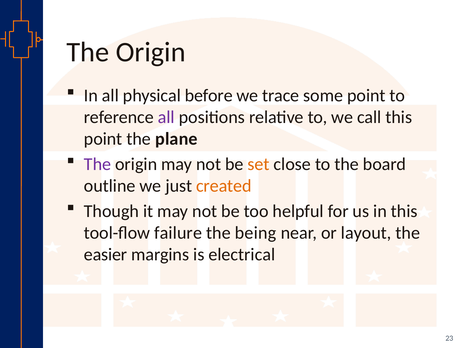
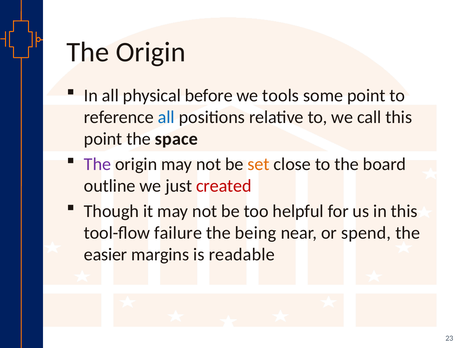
trace: trace -> tools (281, 96)
all colour: purple -> blue (166, 117)
plane: plane -> space (176, 139)
created colour: orange -> red (224, 186)
layout: layout -> spend (366, 233)
electrical: electrical -> readable (242, 255)
